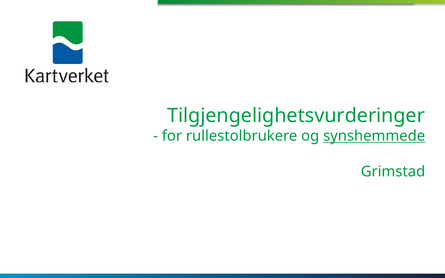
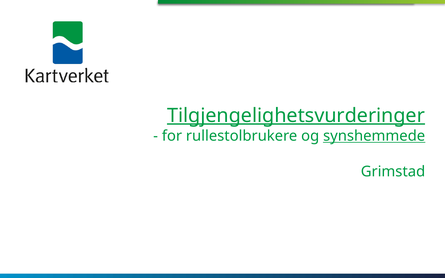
Tilgjengelighetsvurderinger underline: none -> present (296, 116)
